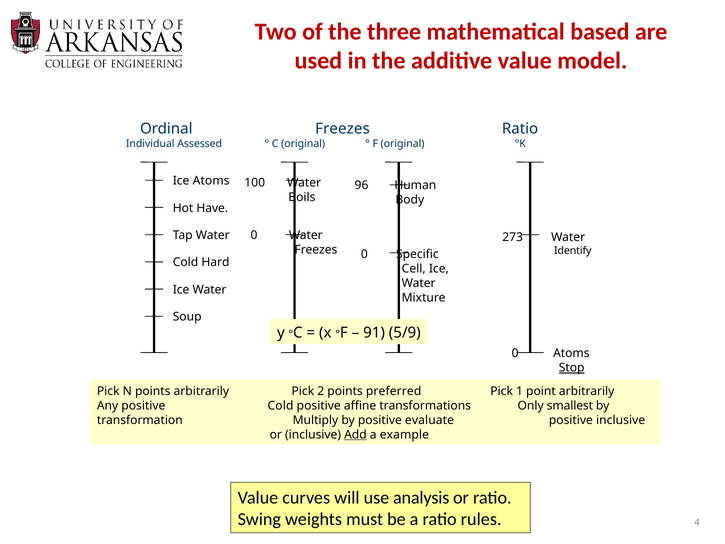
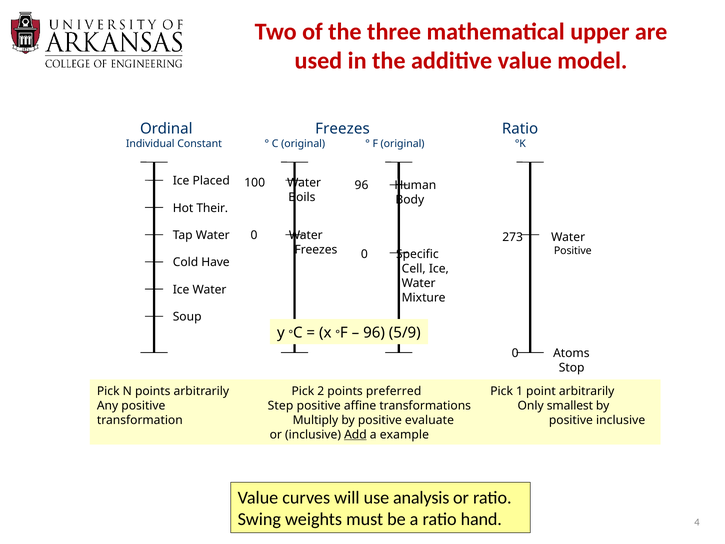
based: based -> upper (600, 32)
Assessed: Assessed -> Constant (200, 144)
Ice Atoms: Atoms -> Placed (211, 181)
Have: Have -> Their (212, 208)
Identify: Identify -> Positive (573, 251)
Hard: Hard -> Have (215, 262)
91: 91 -> 96 (374, 333)
Stop underline: present -> none (572, 368)
positive Cold: Cold -> Step (281, 405)
rules: rules -> hand (481, 519)
